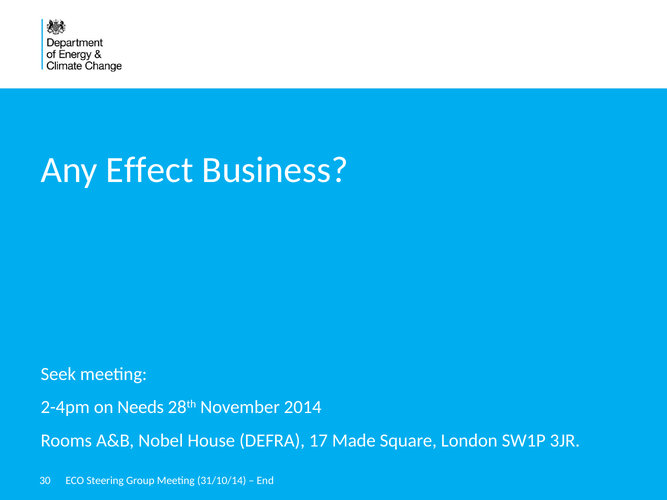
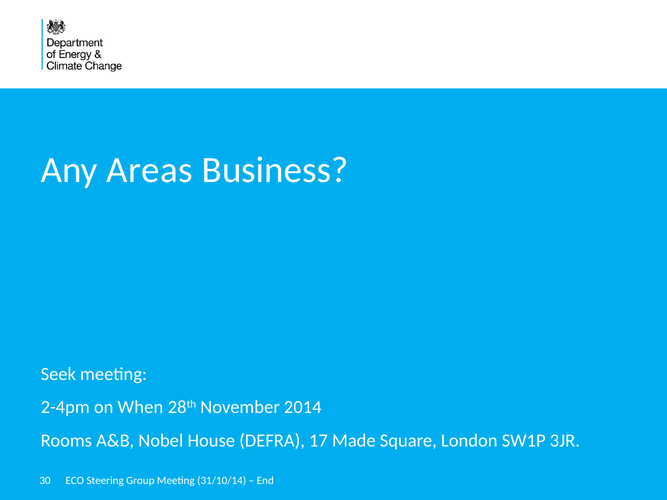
Effect: Effect -> Areas (150, 170)
Needs: Needs -> When (140, 408)
